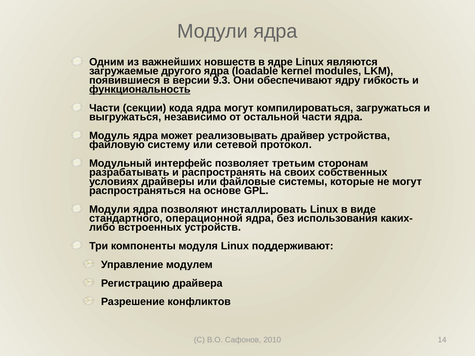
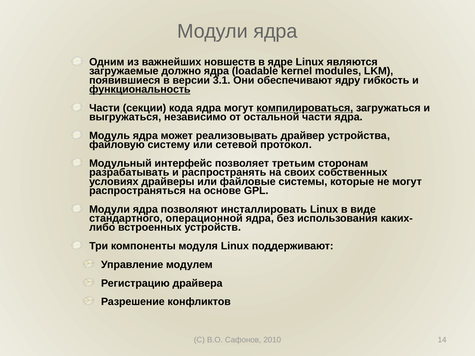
другого: другого -> должно (181, 71)
9.3: 9.3 -> 3.1 (222, 80)
компилироваться underline: none -> present (305, 108)
